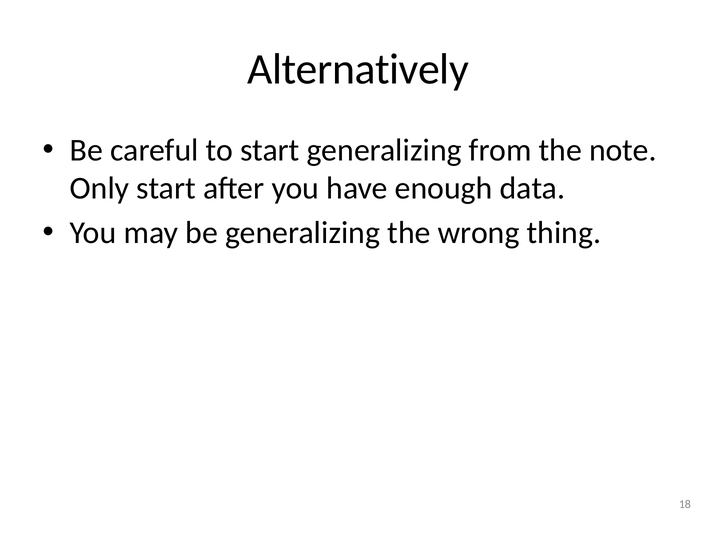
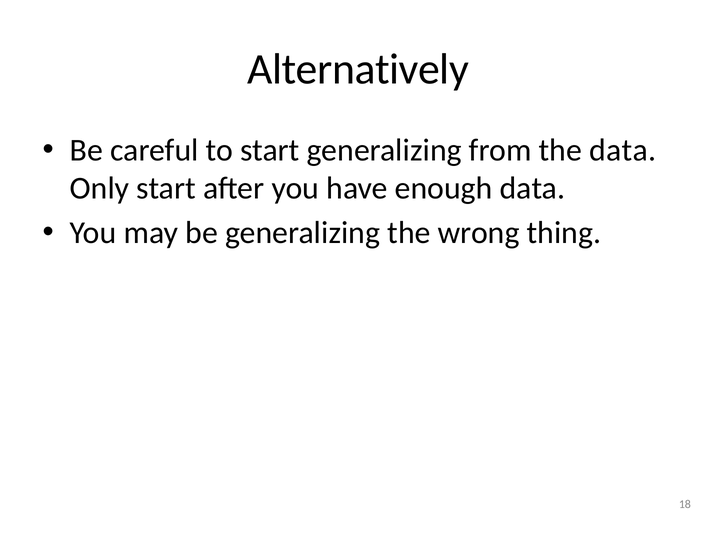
the note: note -> data (623, 150)
